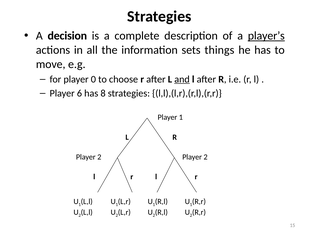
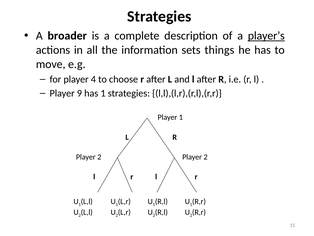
decision: decision -> broader (67, 36)
0: 0 -> 4 (93, 79)
and underline: present -> none (182, 79)
6: 6 -> 9 (79, 93)
has 8: 8 -> 1 (103, 93)
